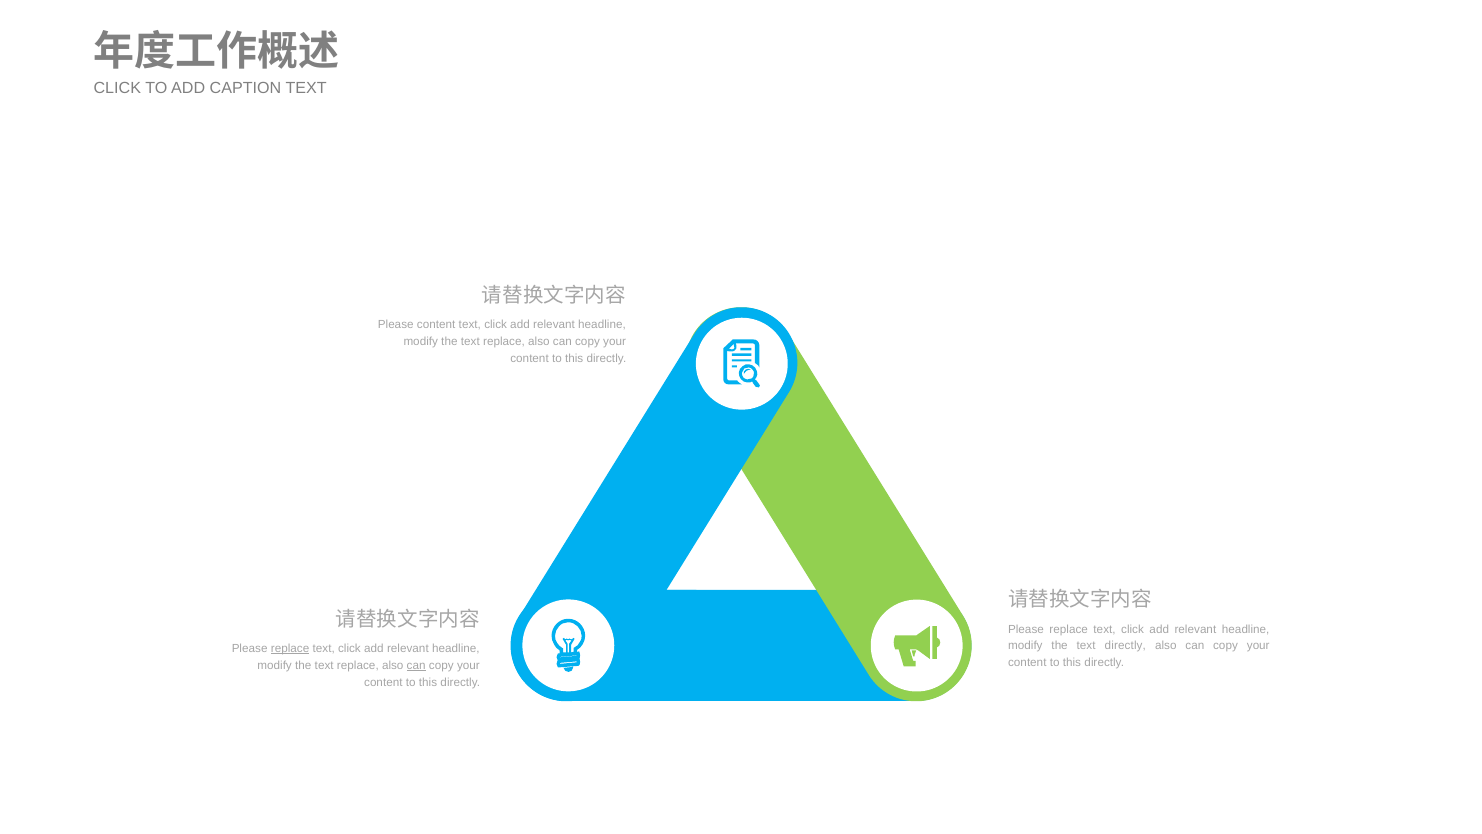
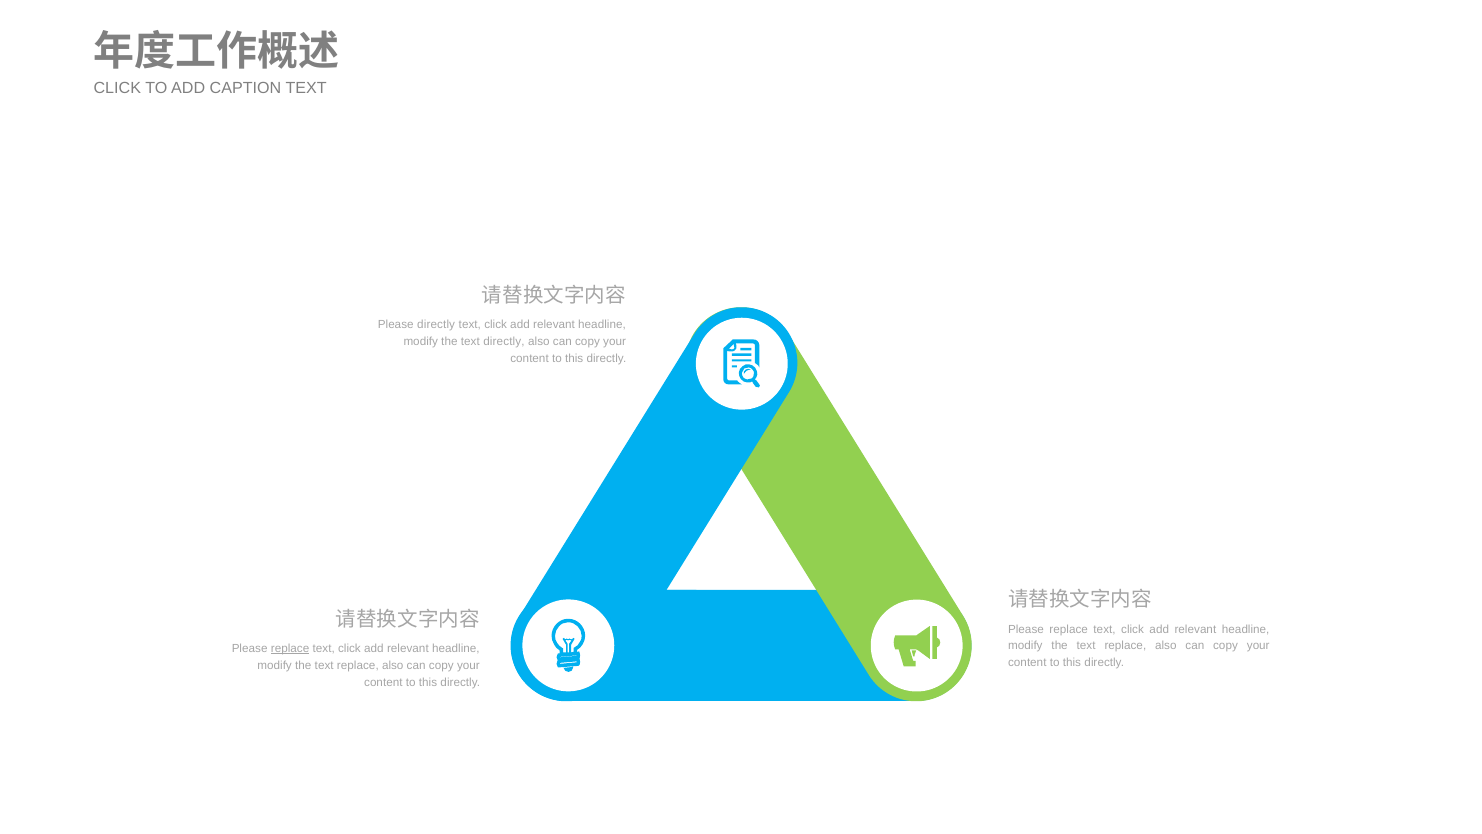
Please content: content -> directly (436, 324)
replace: replace -> directly (504, 341)
directly: directly -> replace (1125, 646)
can underline: present -> none (416, 665)
